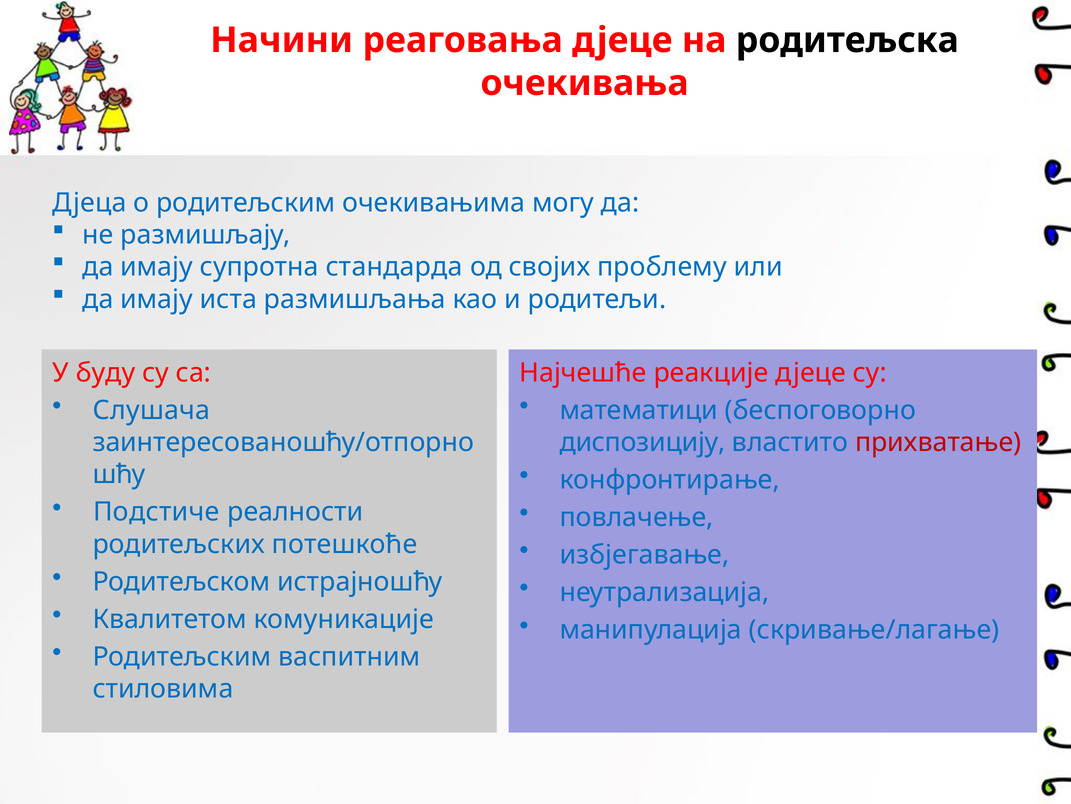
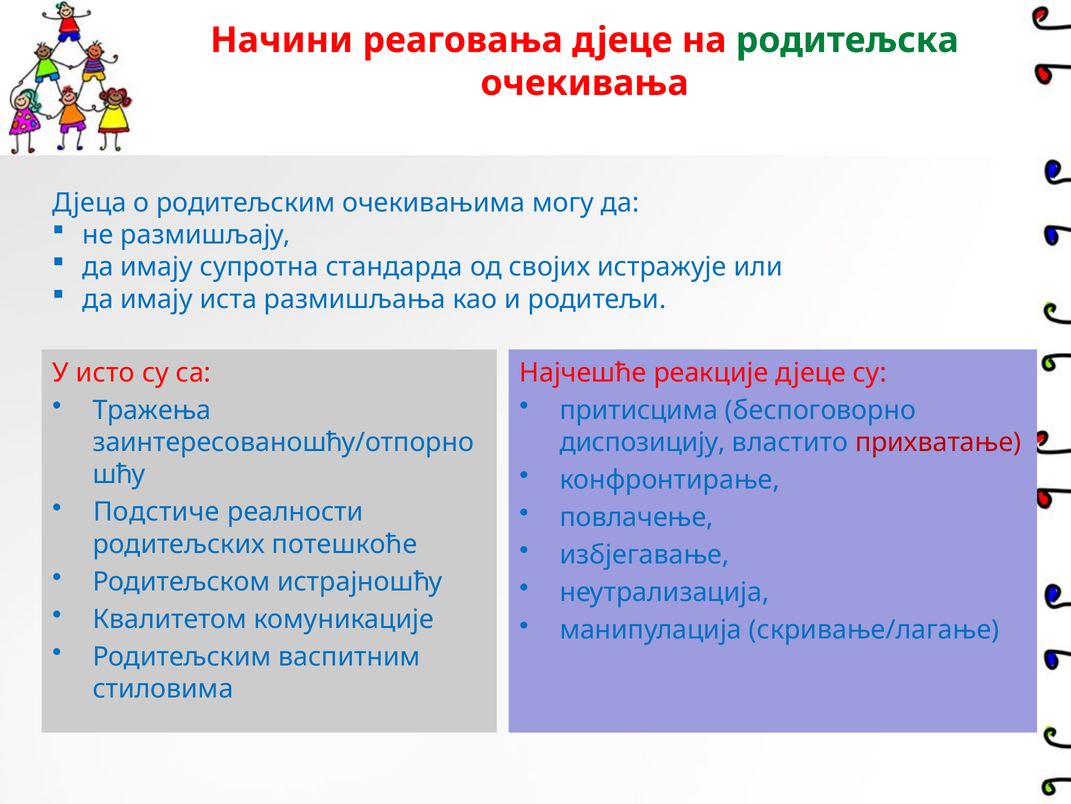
родитељска colour: black -> green (847, 40)
проблему: проблему -> истражује (662, 267)
буду: буду -> исто (105, 372)
Слушача: Слушача -> Тражења (152, 410)
математици: математици -> притисцима (639, 410)
